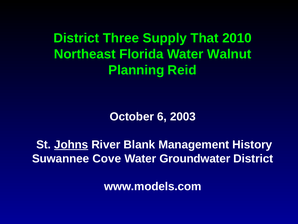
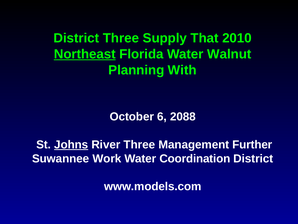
Northeast underline: none -> present (85, 54)
Reid: Reid -> With (182, 70)
2003: 2003 -> 2088 (183, 116)
River Blank: Blank -> Three (139, 144)
History: History -> Further (252, 144)
Cove: Cove -> Work (107, 158)
Groundwater: Groundwater -> Coordination (195, 158)
